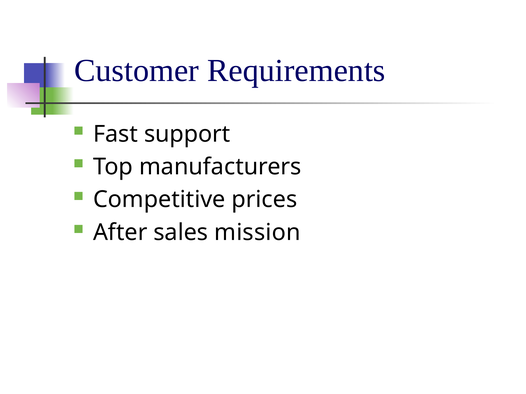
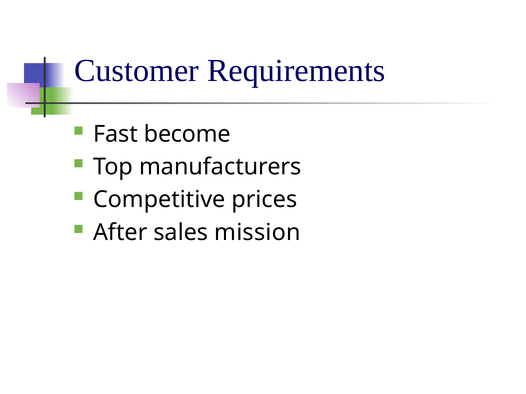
support: support -> become (187, 134)
